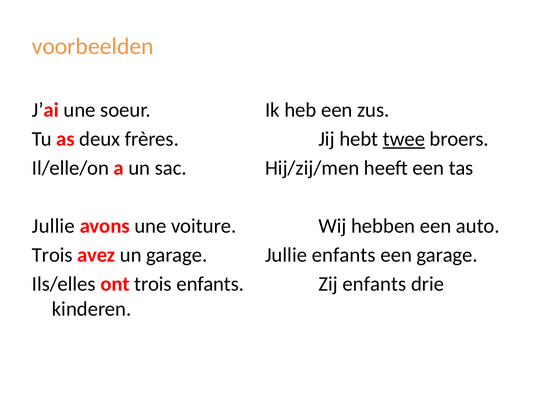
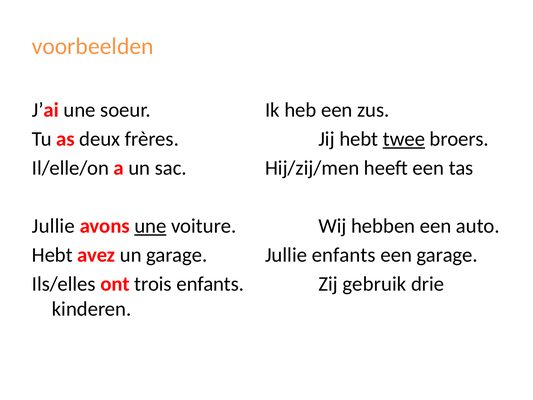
une underline: none -> present (150, 226)
Trois: Trois -> Hebt (52, 255)
Zij enfants: enfants -> gebruik (374, 284)
